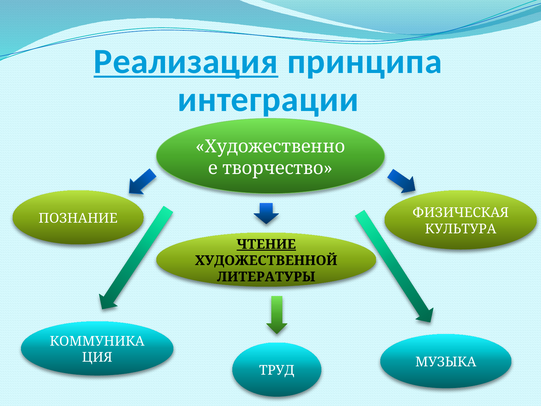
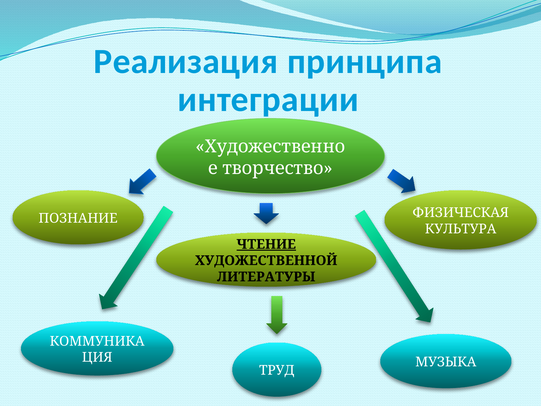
Реализация underline: present -> none (186, 61)
